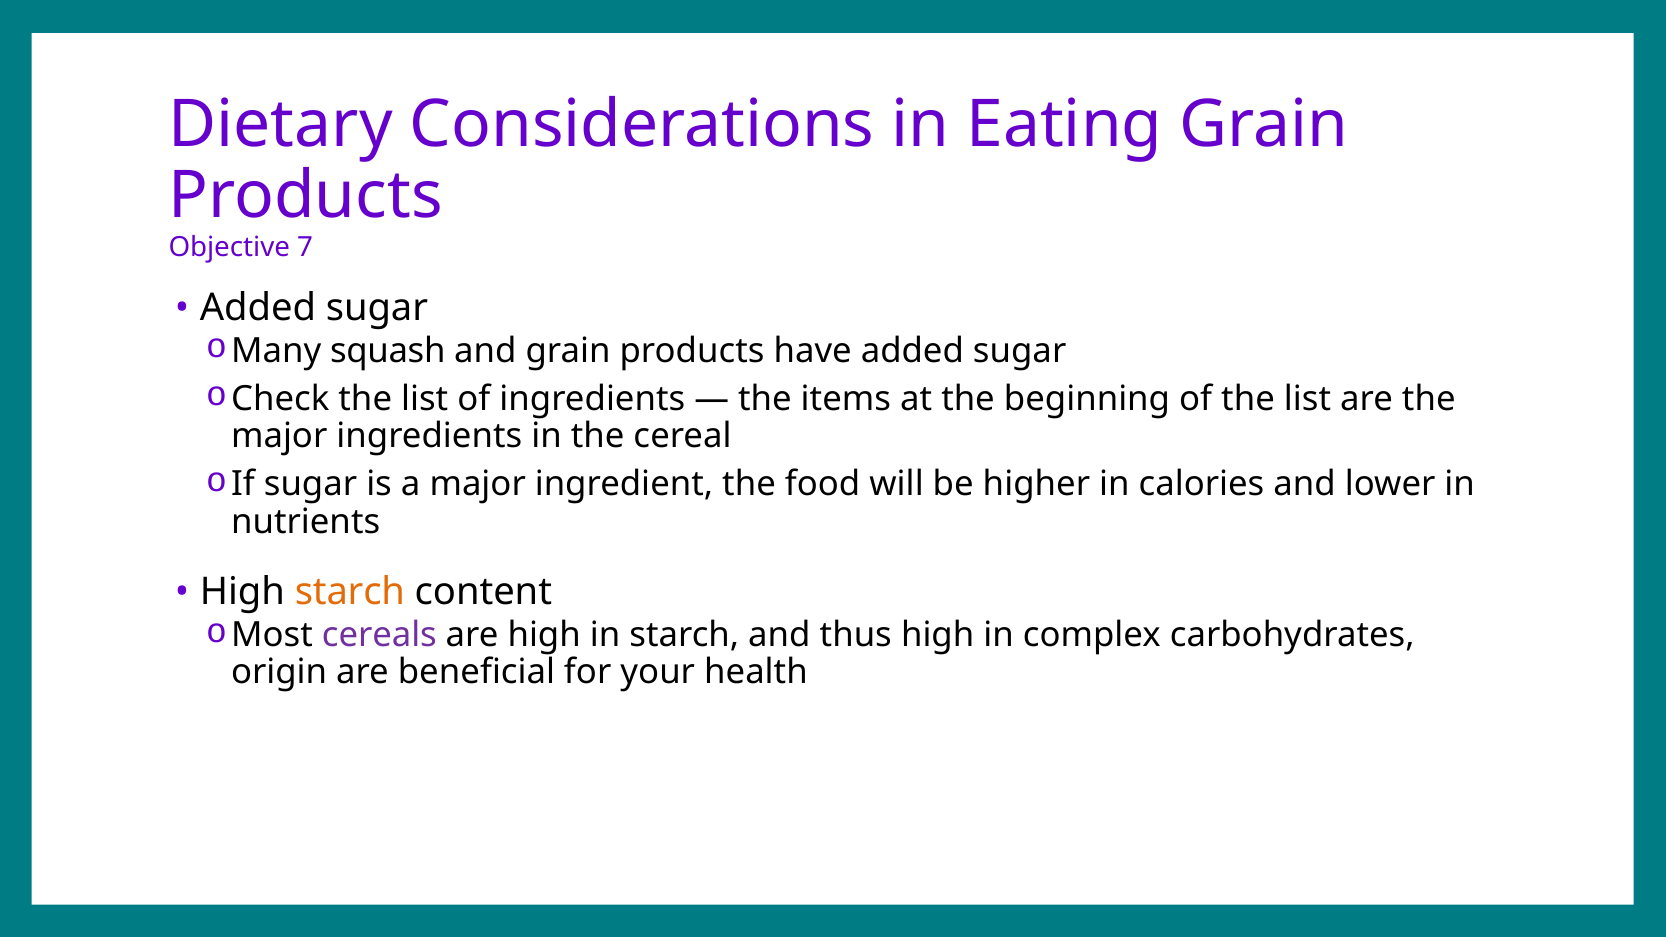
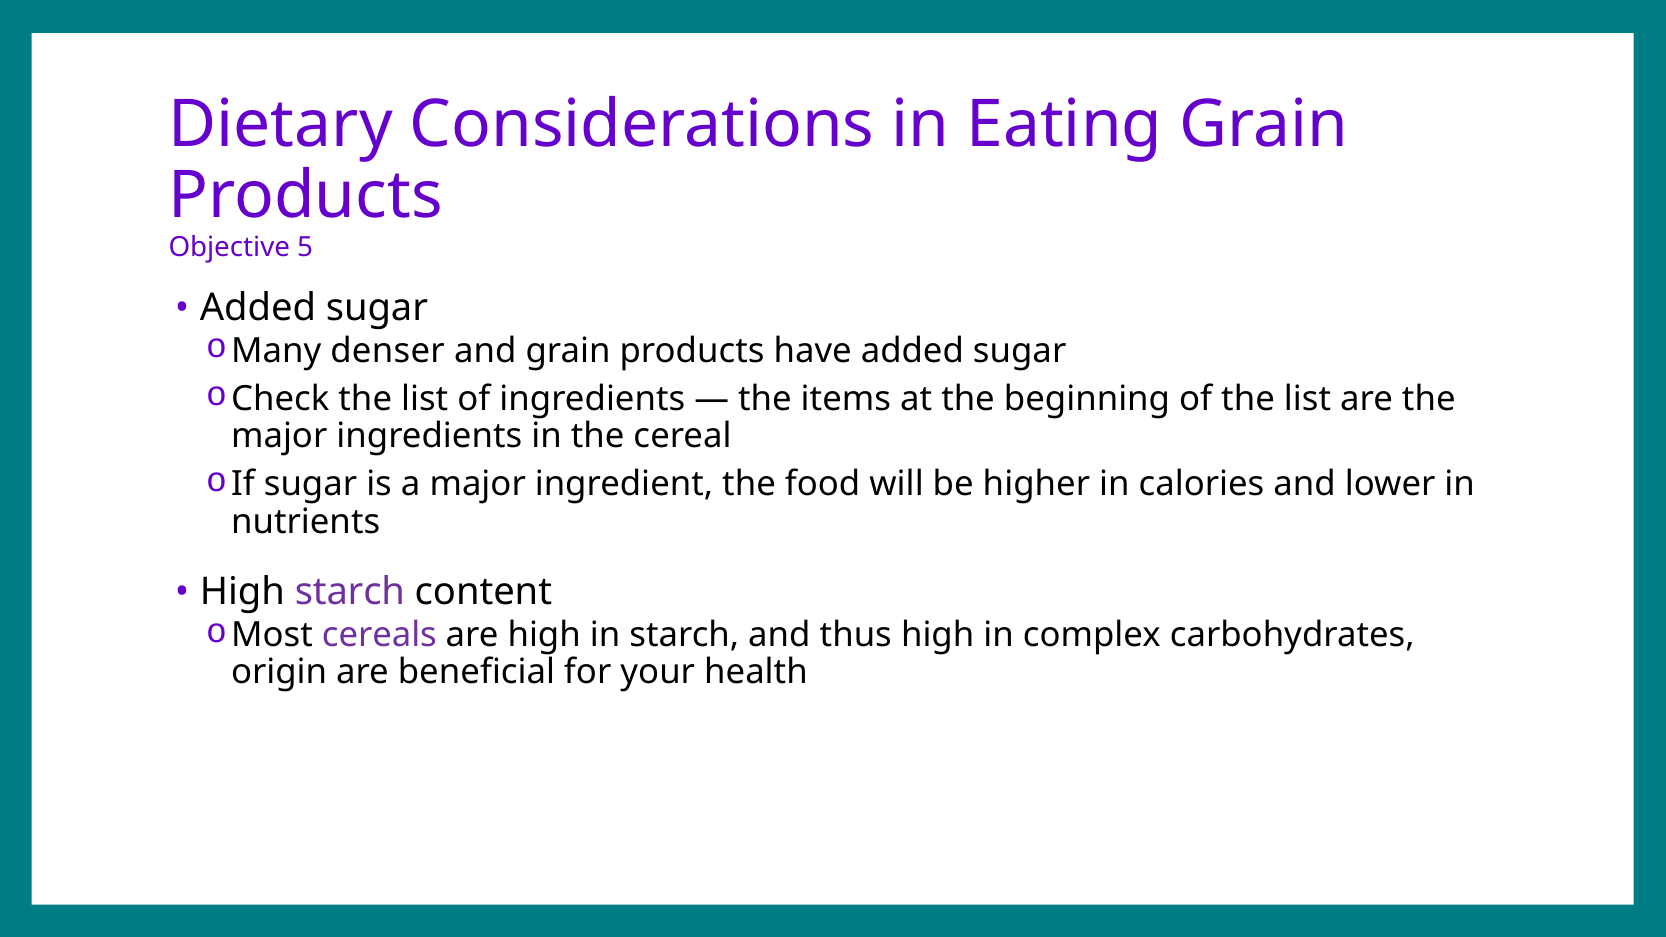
7: 7 -> 5 (305, 247)
squash: squash -> denser (388, 351)
starch colour: orange -> purple (350, 592)
